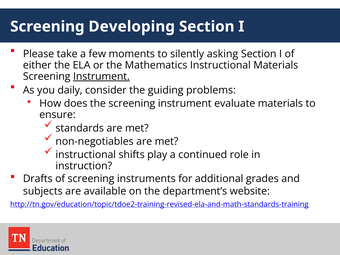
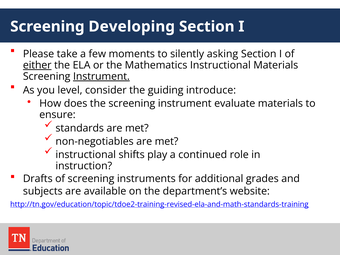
either underline: none -> present (37, 65)
daily: daily -> level (70, 90)
problems: problems -> introduce (211, 90)
